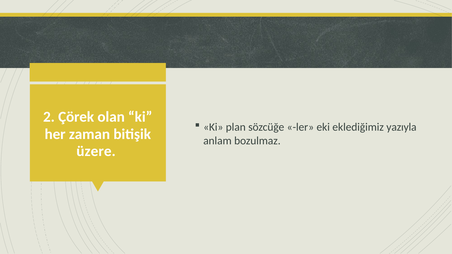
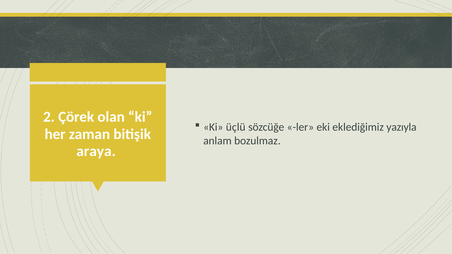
plan: plan -> üçlü (236, 127)
üzere: üzere -> araya (96, 151)
